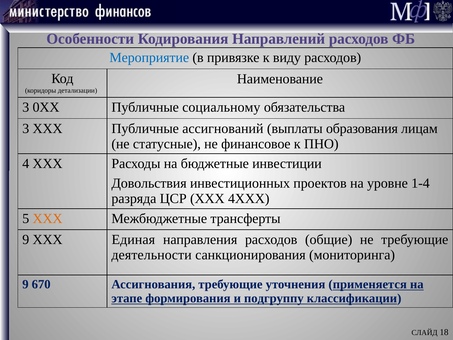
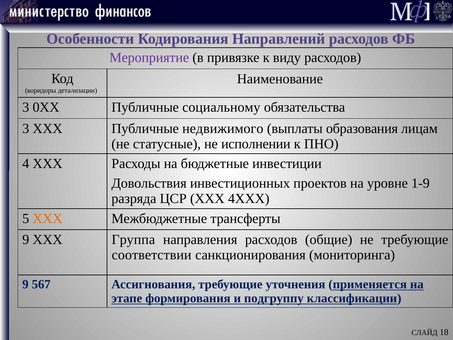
Мероприятие colour: blue -> purple (149, 58)
ассигнований: ассигнований -> недвижимого (223, 128)
финансовое: финансовое -> исполнении (256, 144)
1-4: 1-4 -> 1-9 (420, 183)
Единая: Единая -> Группа (133, 240)
деятельности: деятельности -> соответствии (152, 255)
670: 670 -> 567 (41, 284)
